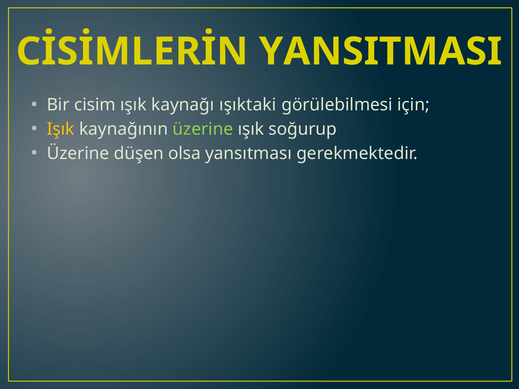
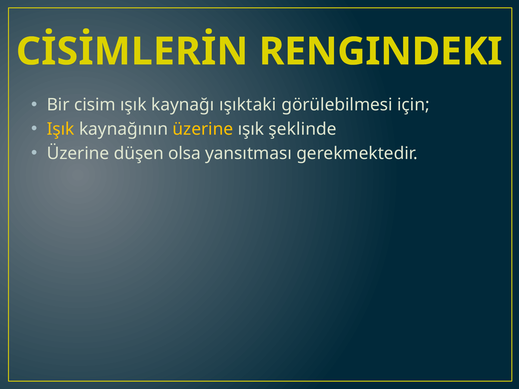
YANSITMASI: YANSITMASI -> RENGINDEKI (381, 52)
üzerine colour: light green -> yellow (203, 129)
soğurup: soğurup -> şeklinde (303, 129)
